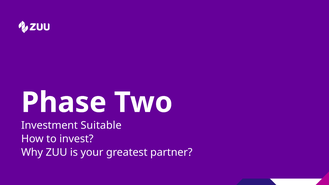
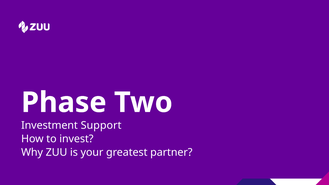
Suitable: Suitable -> Support (101, 125)
